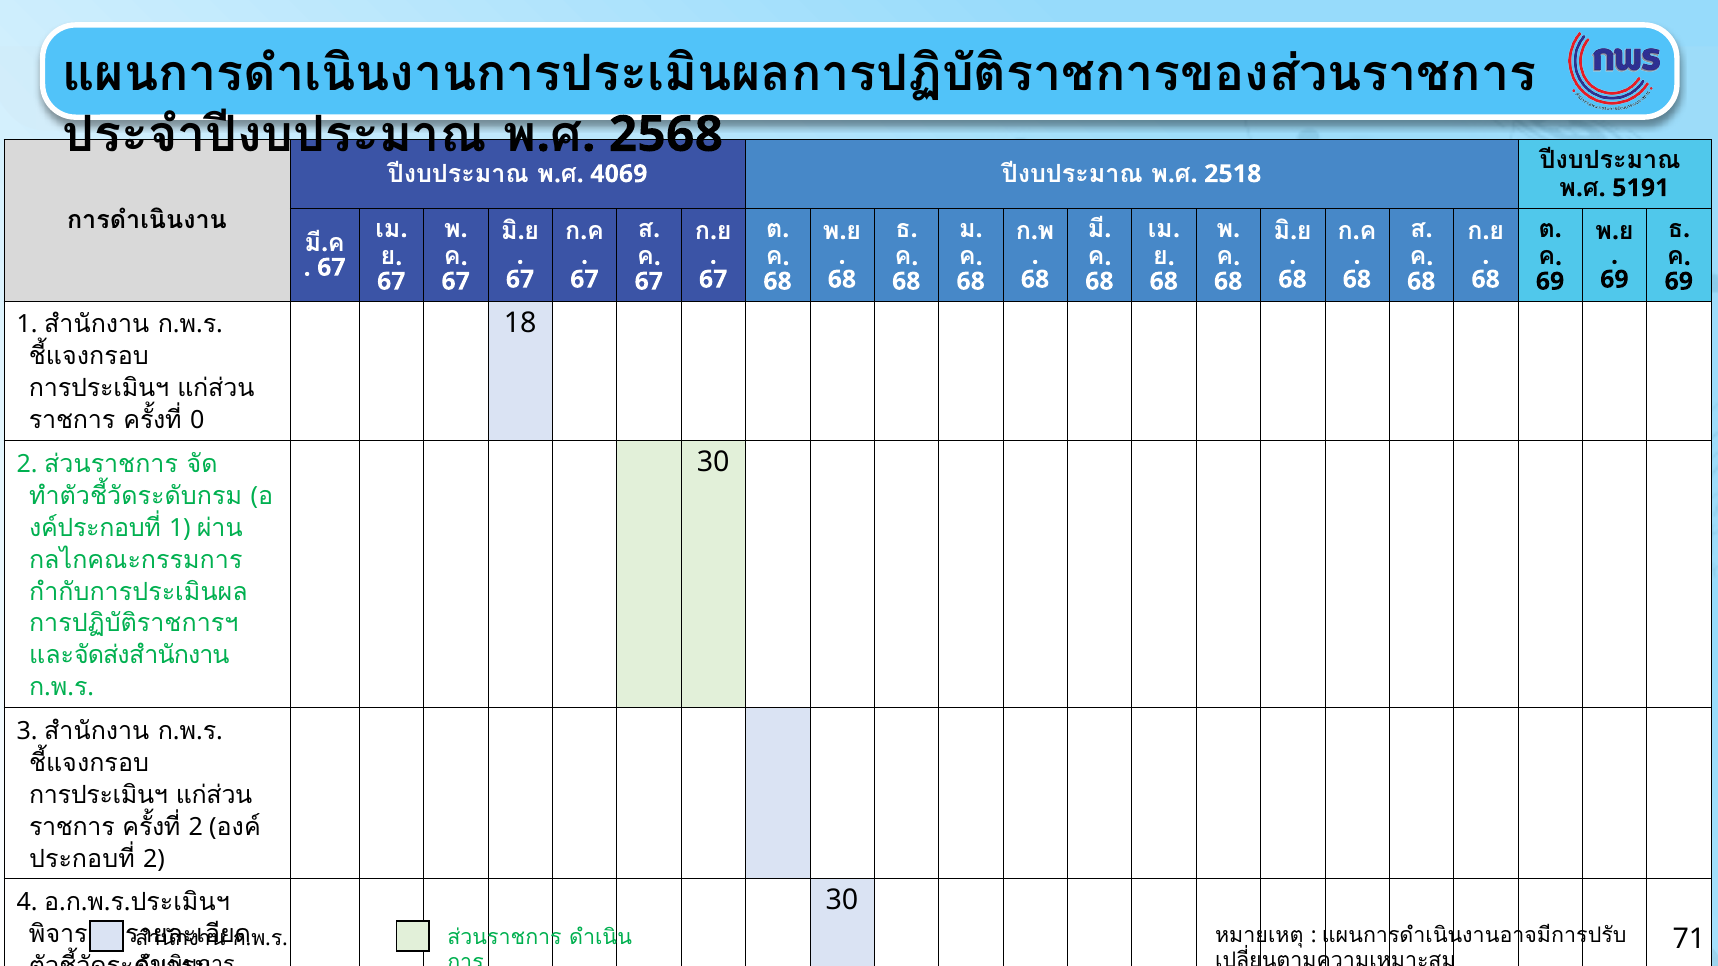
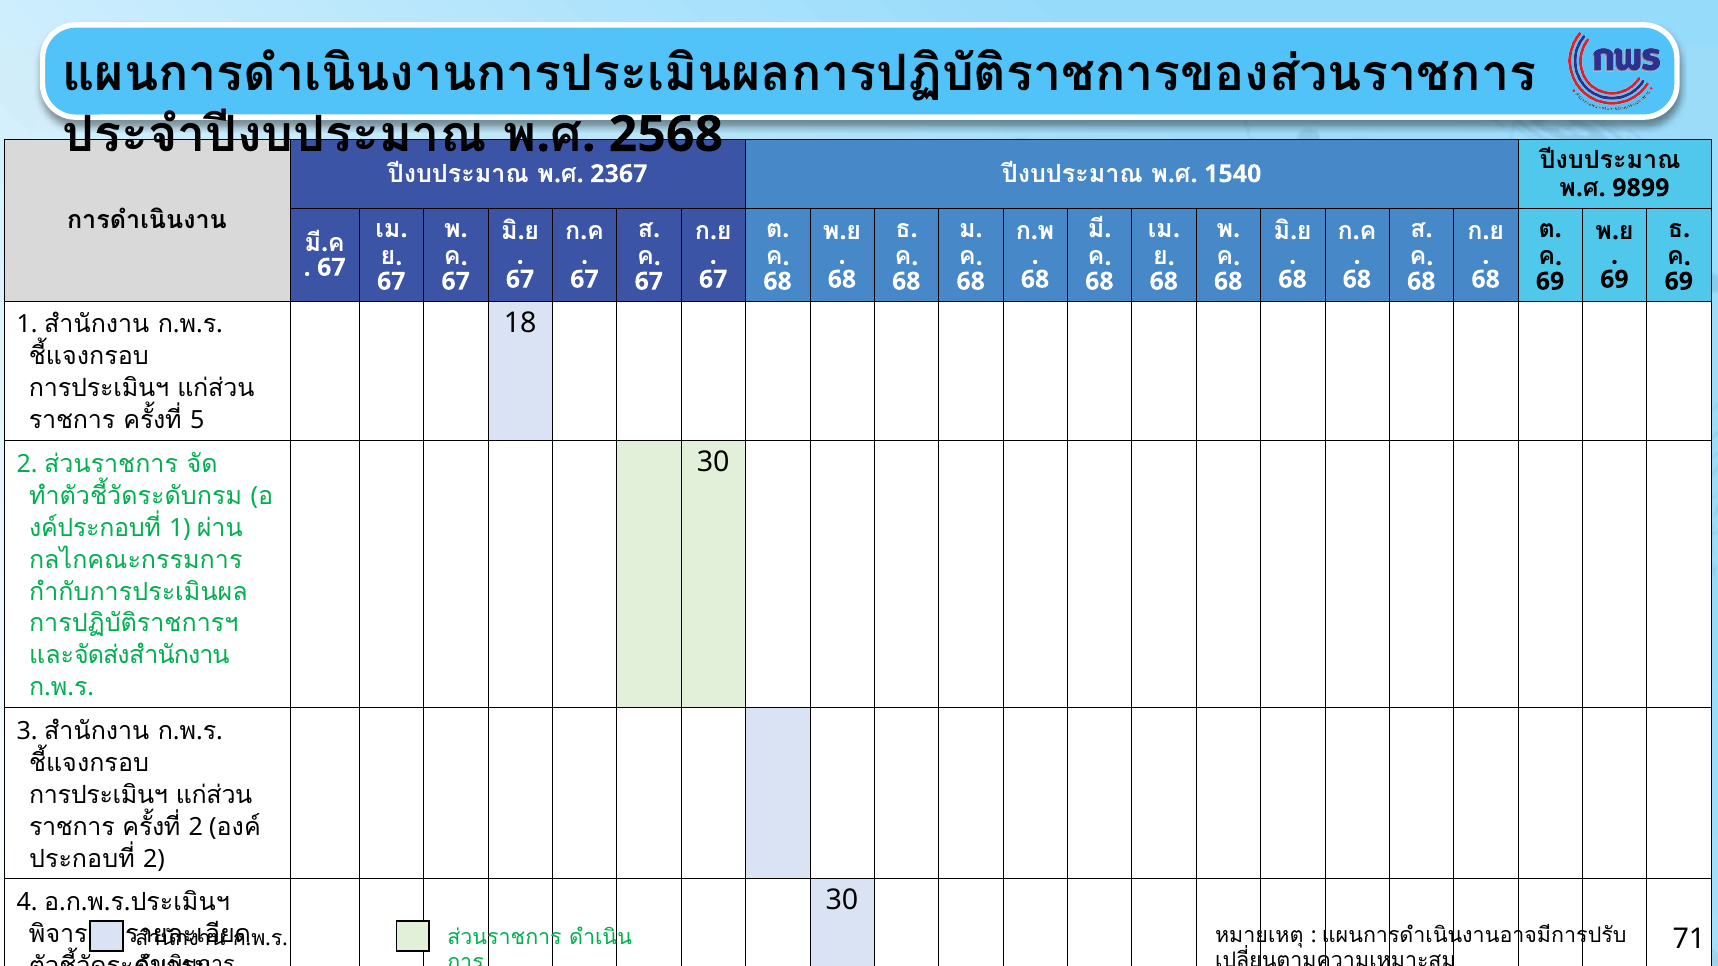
4069: 4069 -> 2367 (619, 174)
2518: 2518 -> 1540 (1233, 174)
5191: 5191 -> 9899 (1641, 188)
0: 0 -> 5 (197, 421)
